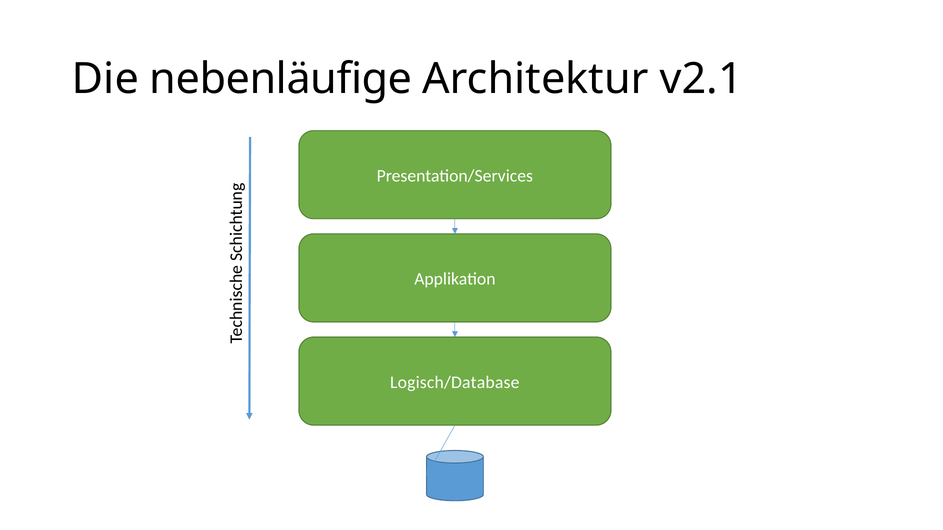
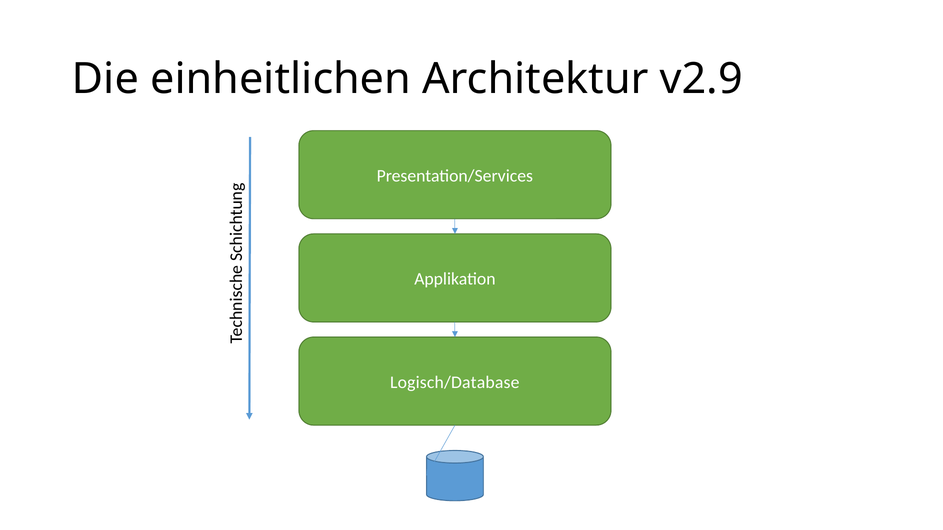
nebenläufige: nebenläufige -> einheitlichen (281, 79)
v2.1: v2.1 -> v2.9 (701, 79)
